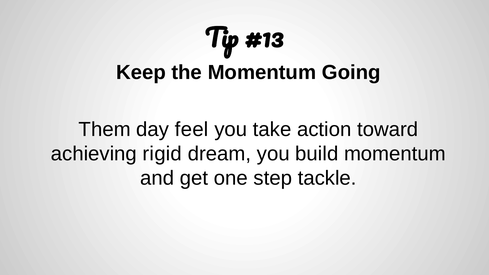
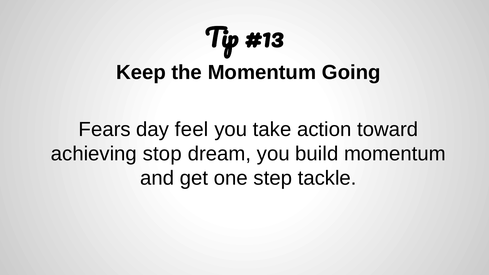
Them: Them -> Fears (105, 129)
rigid: rigid -> stop (162, 154)
